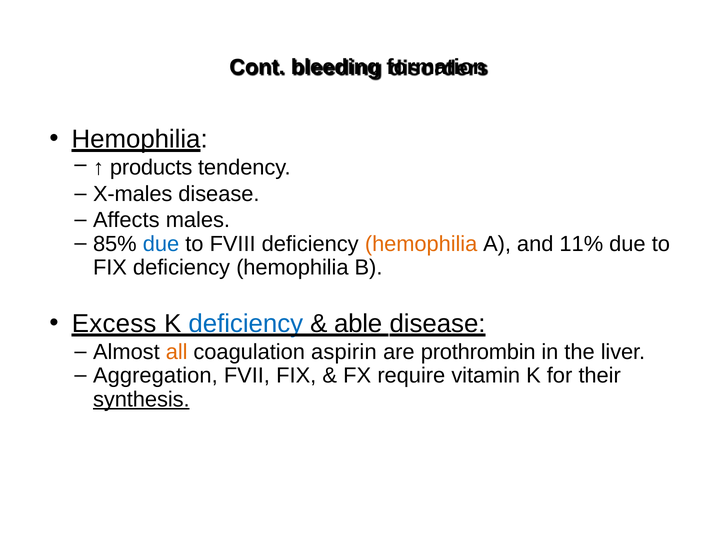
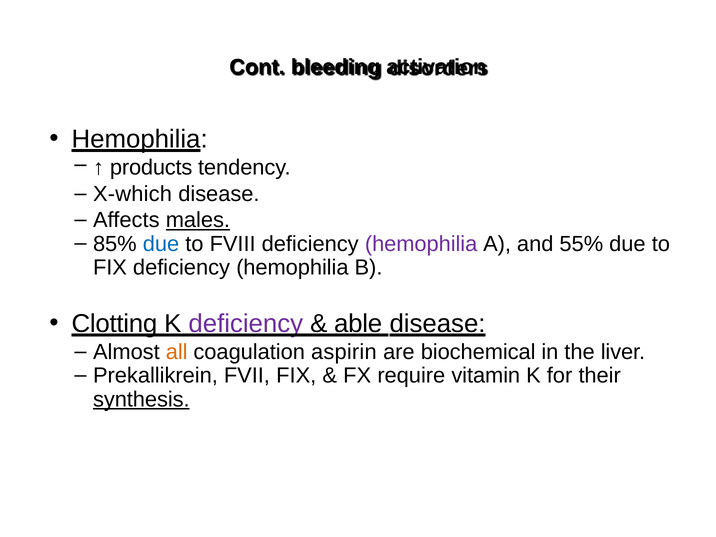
formation: formation -> activation (436, 67)
X-males: X-males -> X-which (133, 194)
males underline: none -> present (198, 220)
hemophilia colour: orange -> purple (421, 244)
11%: 11% -> 55% (581, 244)
Excess: Excess -> Clotting (114, 324)
deficiency colour: blue -> purple (246, 324)
prothrombin: prothrombin -> biochemical (478, 352)
Aggregation: Aggregation -> Prekallikrein (155, 376)
